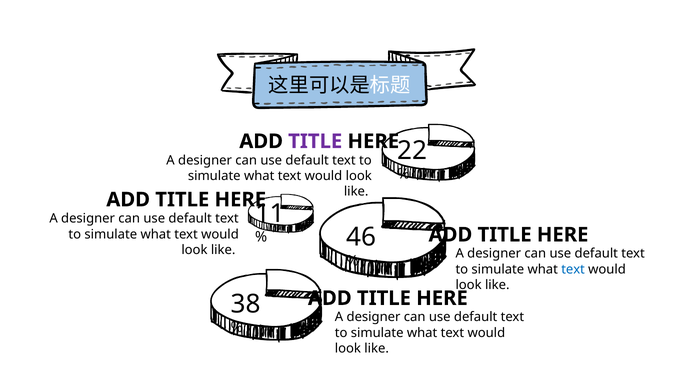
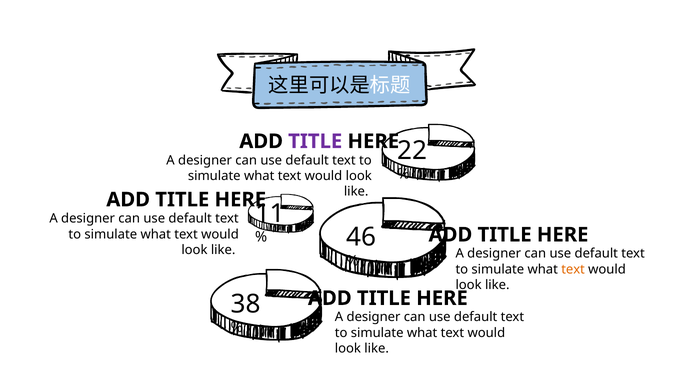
text colour: blue -> orange (573, 269)
